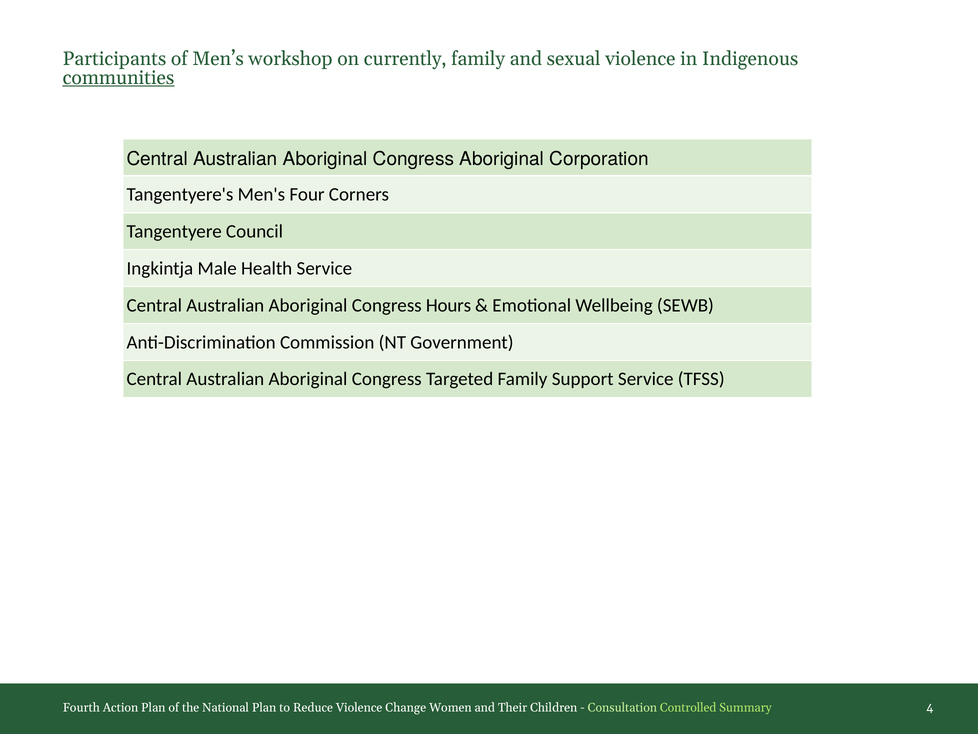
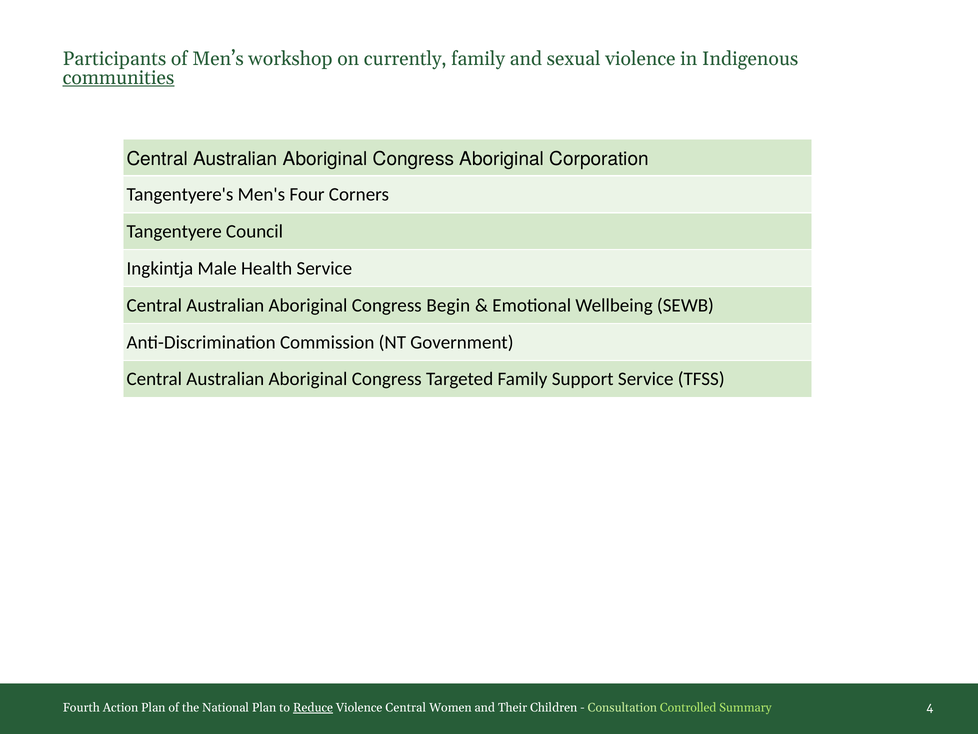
Hours: Hours -> Begin (448, 305)
Reduce underline: none -> present (313, 707)
Violence Change: Change -> Central (406, 707)
